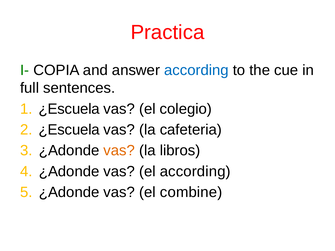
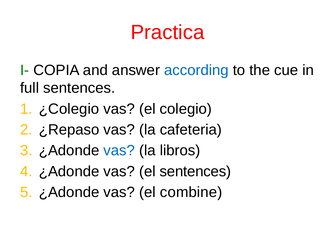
¿Escuela: ¿Escuela -> ¿Colegio (69, 109)
¿Escuela: ¿Escuela -> ¿Repaso (69, 130)
vas colour: orange -> blue (119, 151)
el according: according -> sentences (195, 172)
